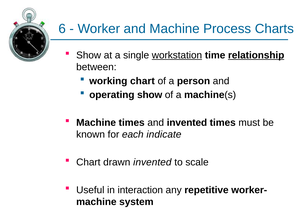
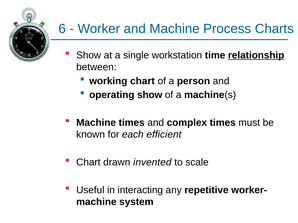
workstation underline: present -> none (177, 55)
and invented: invented -> complex (187, 123)
indicate: indicate -> efficient (164, 135)
interaction: interaction -> interacting (140, 190)
